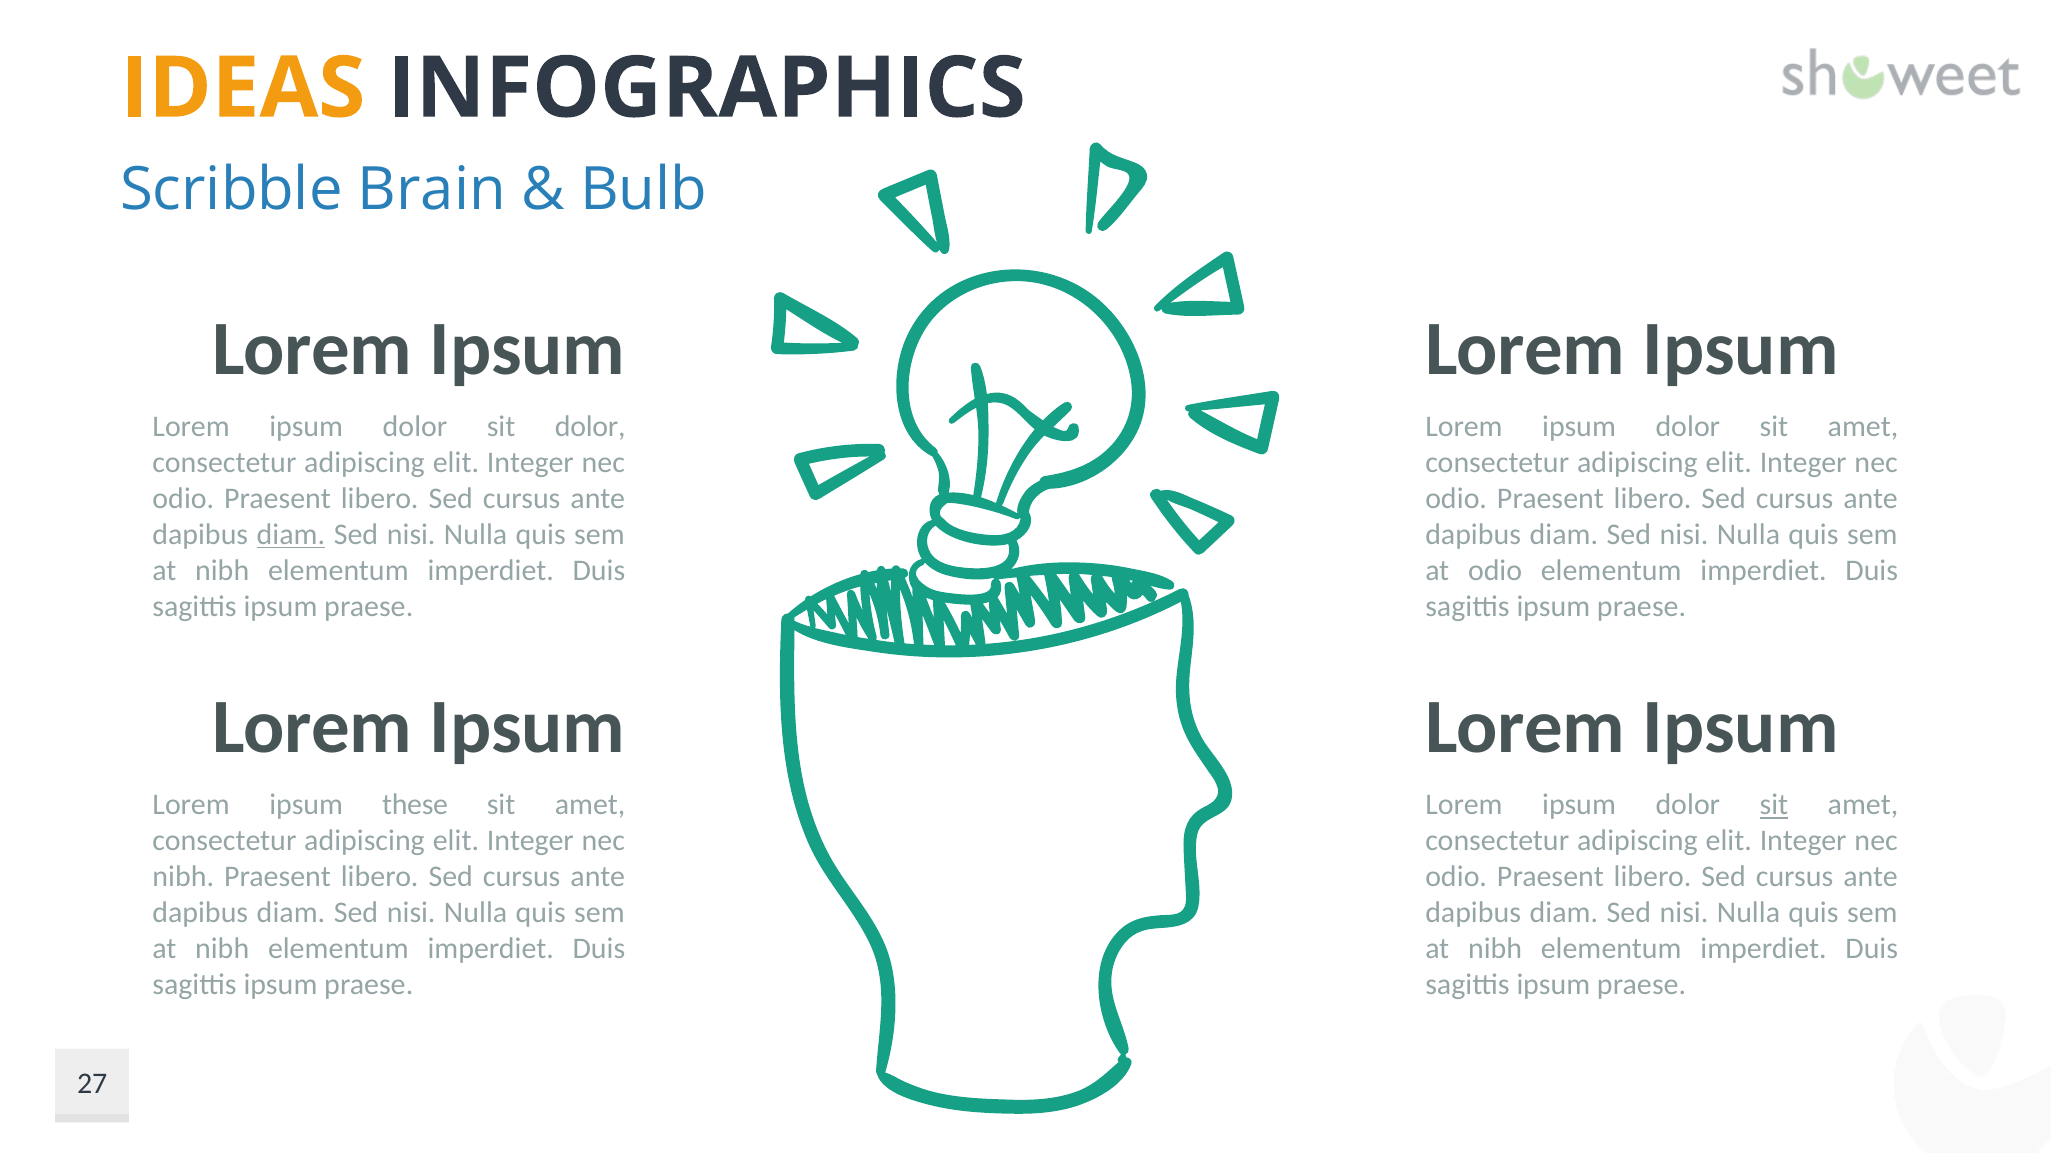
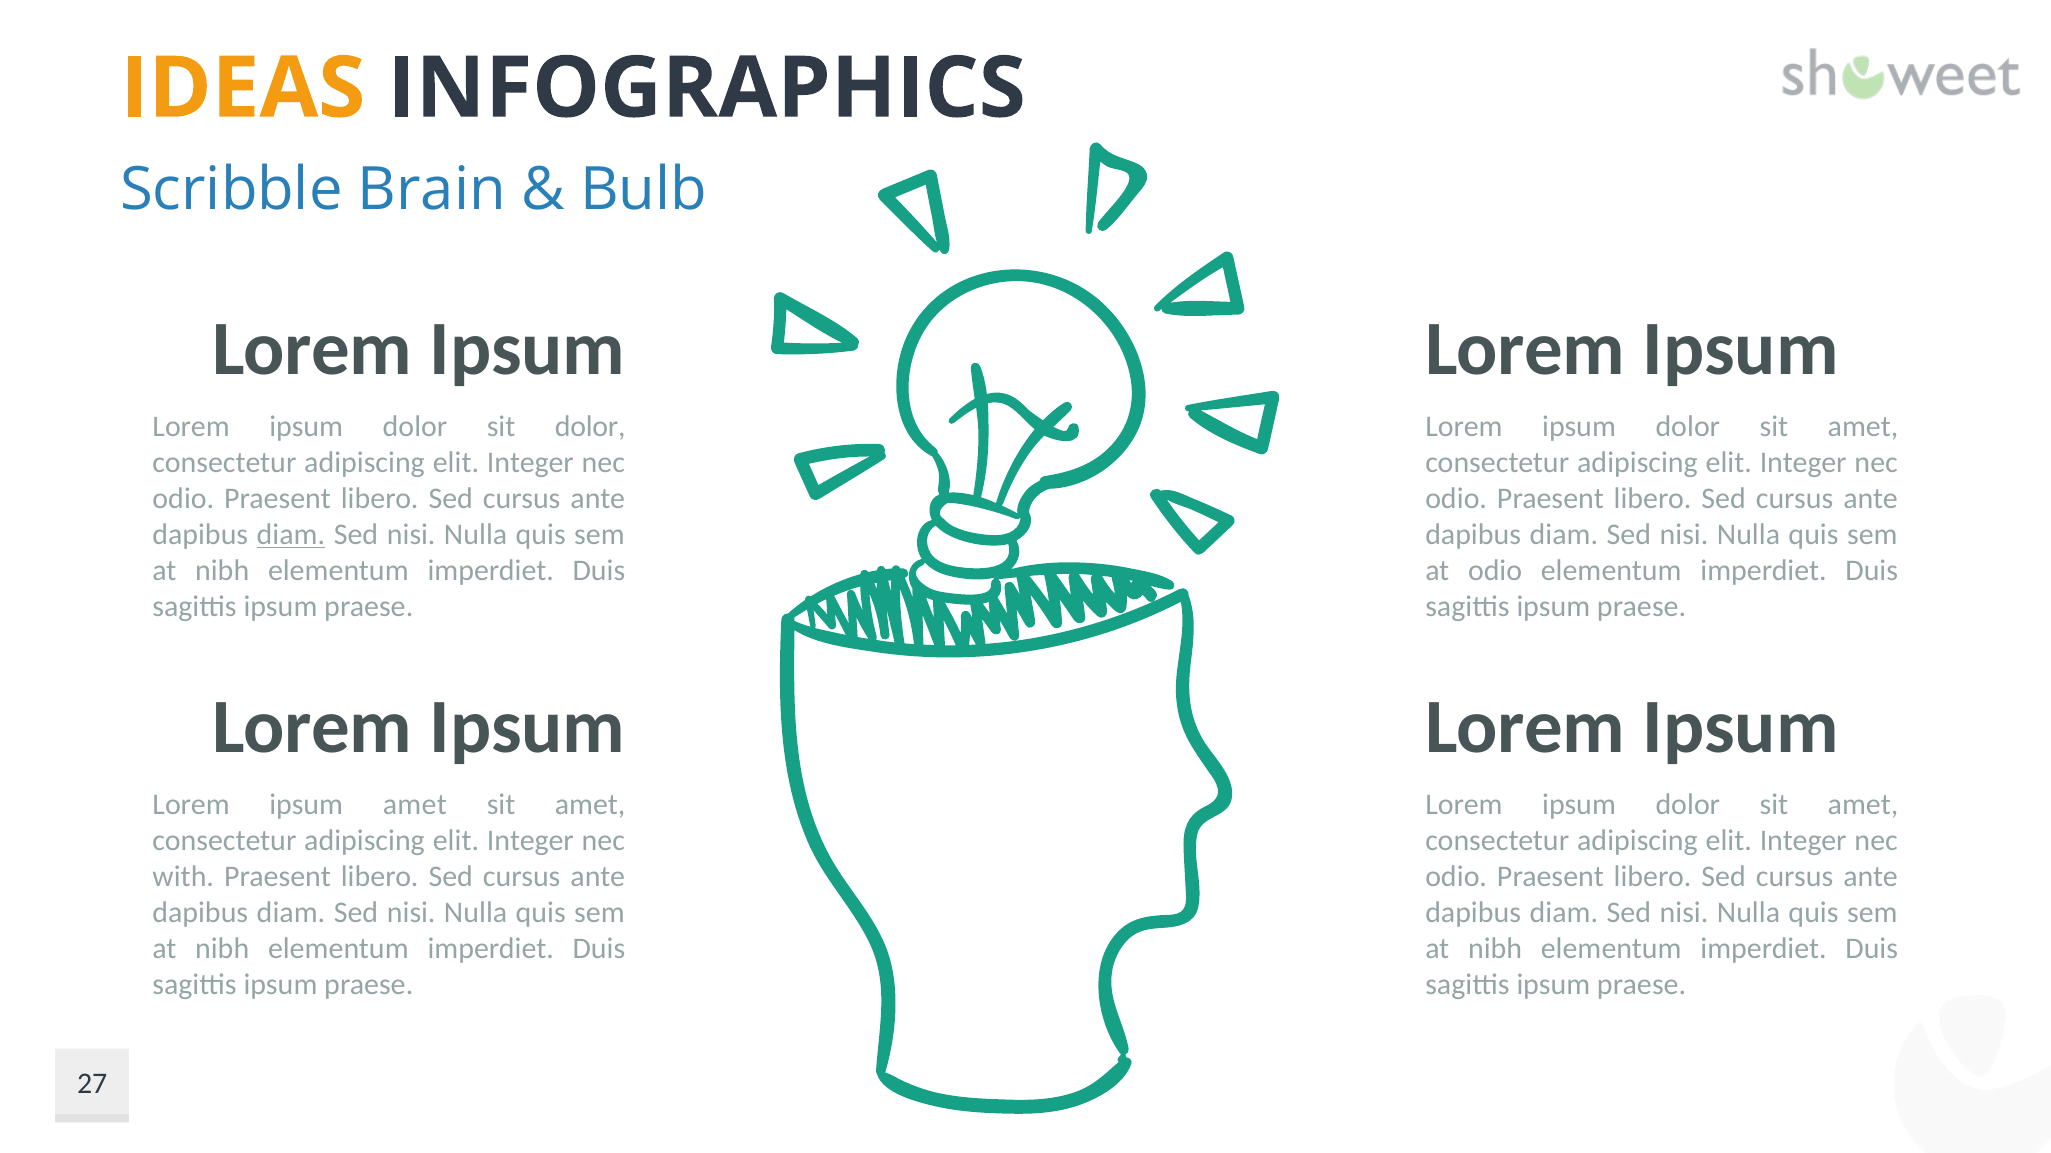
ipsum these: these -> amet (415, 805)
sit underline: present -> none (1774, 805)
nibh: nibh -> with (183, 877)
